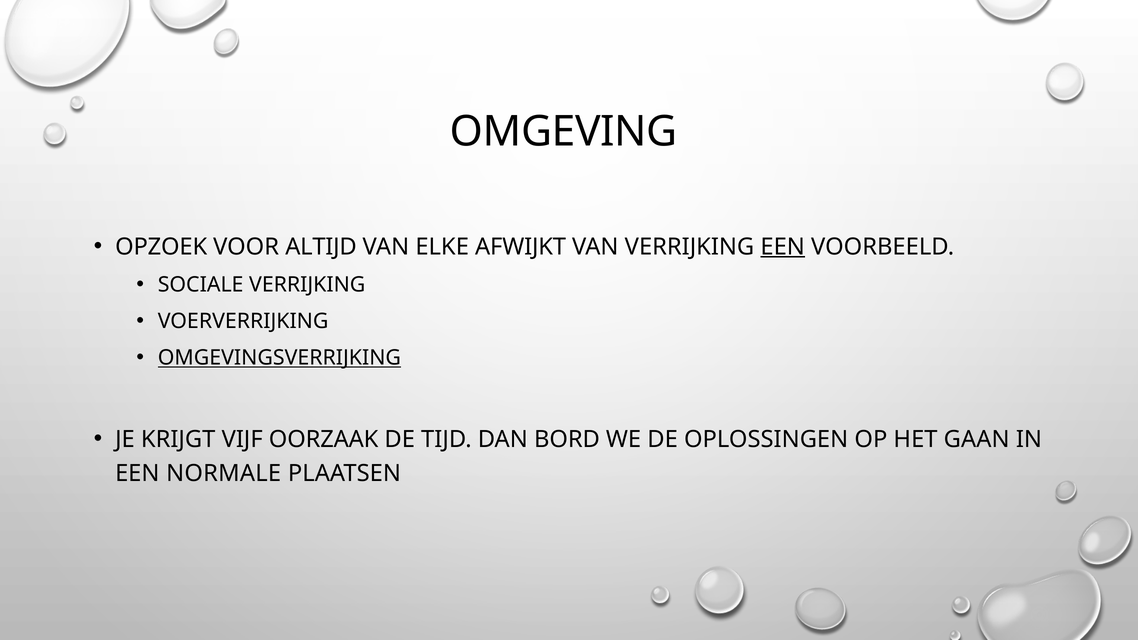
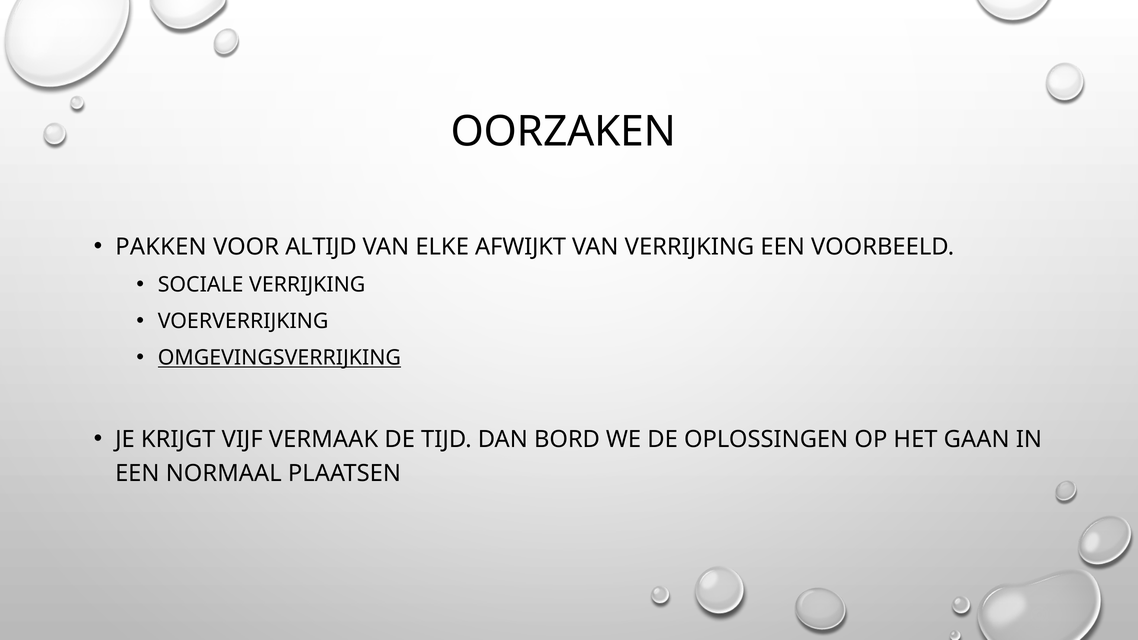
OMGEVING: OMGEVING -> OORZAKEN (564, 132)
OPZOEK: OPZOEK -> PAKKEN (161, 247)
EEN underline: present -> none (783, 247)
OORZAAK: OORZAAK -> VERMAAK (324, 439)
NORMALE: NORMALE -> NORMAAL (224, 473)
